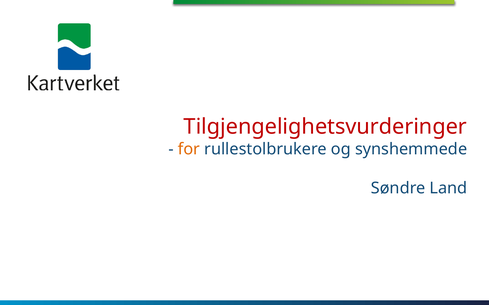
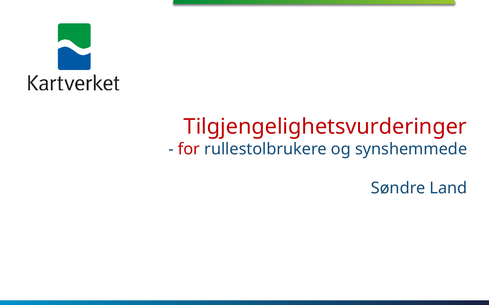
for colour: orange -> red (189, 149)
